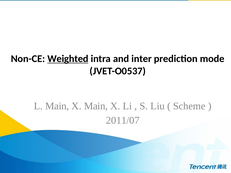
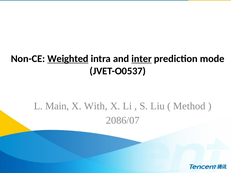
inter underline: none -> present (142, 59)
X Main: Main -> With (96, 106)
Scheme: Scheme -> Method (189, 106)
2011/07: 2011/07 -> 2086/07 (123, 121)
